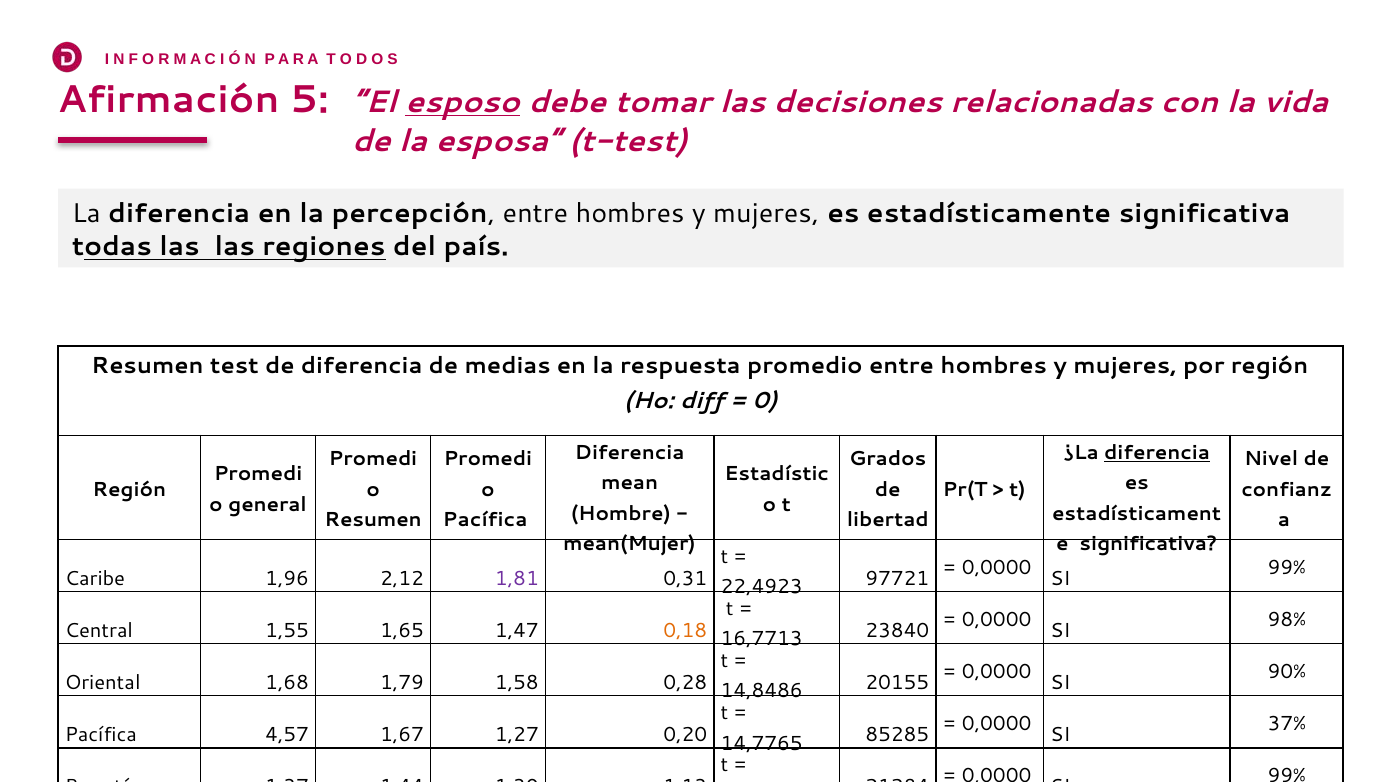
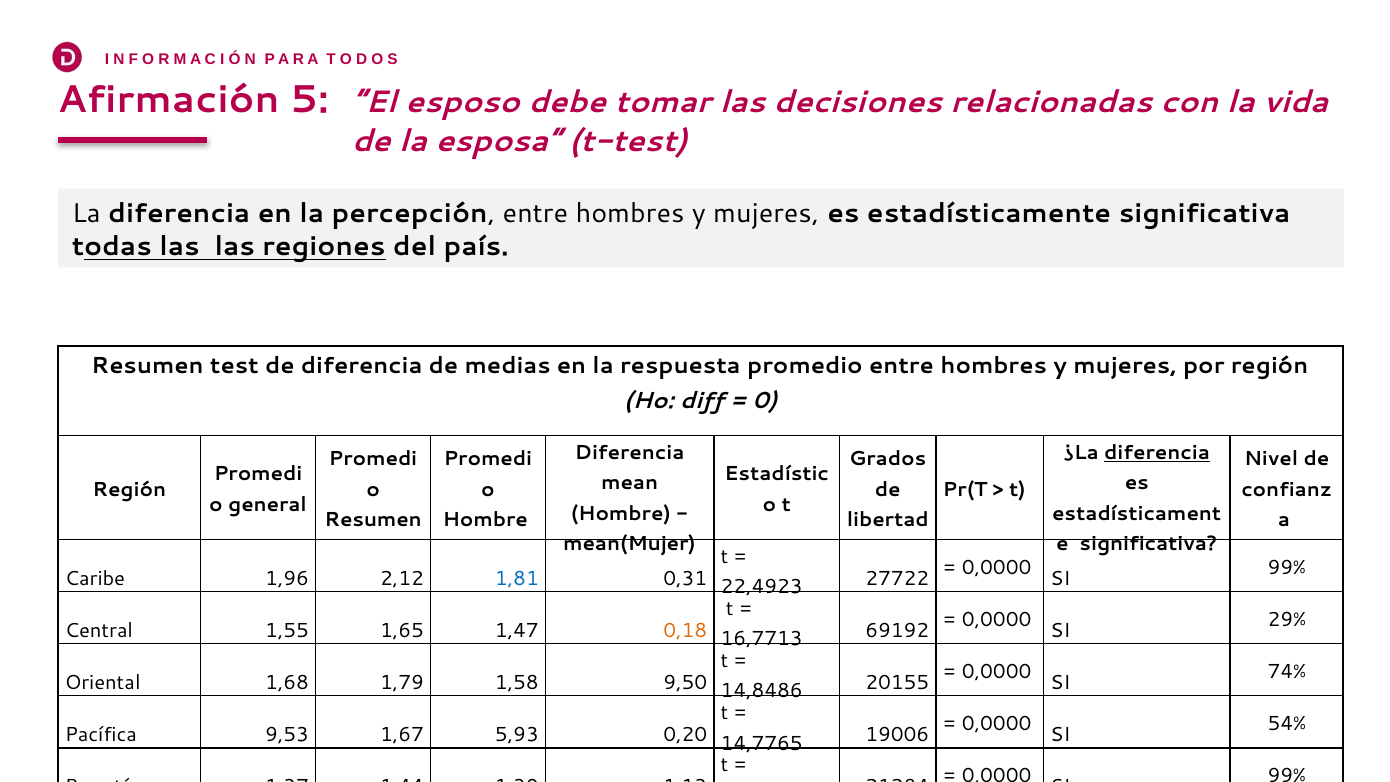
esposo underline: present -> none (463, 102)
Pacífica: Pacífica -> Hombre (485, 520)
1,81 colour: purple -> blue (517, 578)
97721: 97721 -> 27722 (897, 578)
98%: 98% -> 29% (1287, 620)
23840: 23840 -> 69192 (897, 630)
90%: 90% -> 74% (1287, 672)
0,28: 0,28 -> 9,50 (685, 682)
37%: 37% -> 54% (1287, 724)
4,57: 4,57 -> 9,53 (287, 734)
1,27: 1,27 -> 5,93 (517, 734)
85285: 85285 -> 19006 (897, 734)
